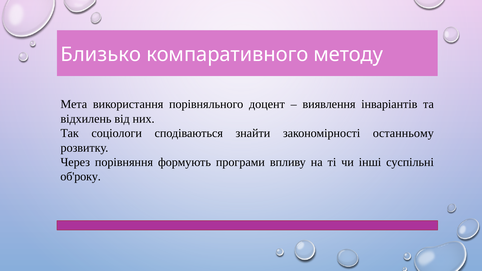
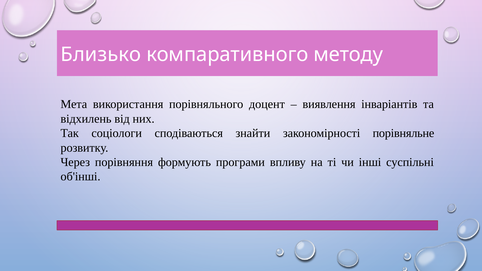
останньому: останньому -> порівняльне (403, 133)
об'року: об'року -> об'інші (81, 177)
